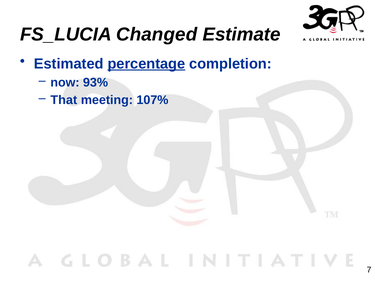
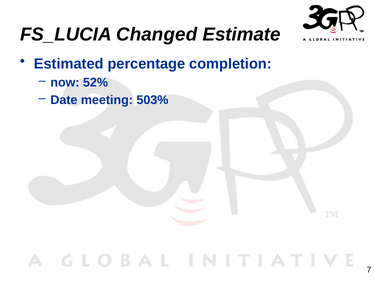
percentage underline: present -> none (146, 64)
93%: 93% -> 52% (95, 82)
That: That -> Date (64, 100)
107%: 107% -> 503% (152, 100)
